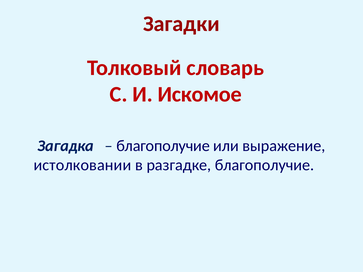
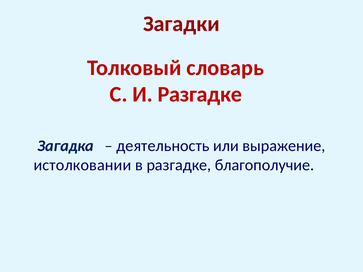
И Искомое: Искомое -> Разгадке (200, 94)
благополучие: благополучие -> деятельность (163, 146)
